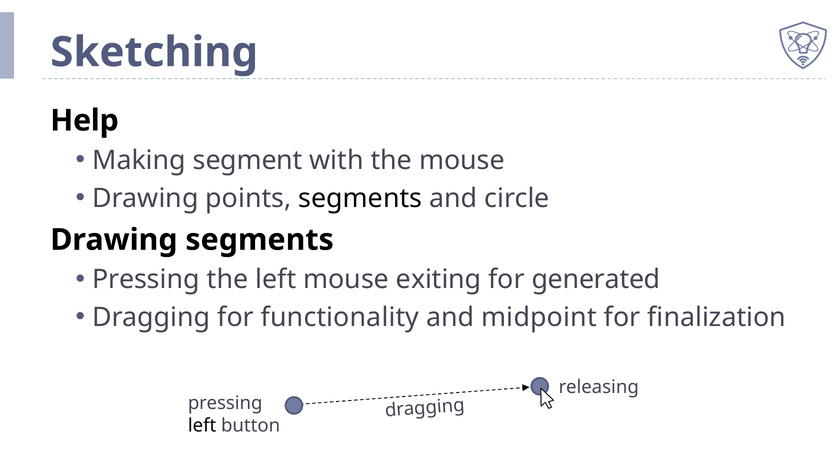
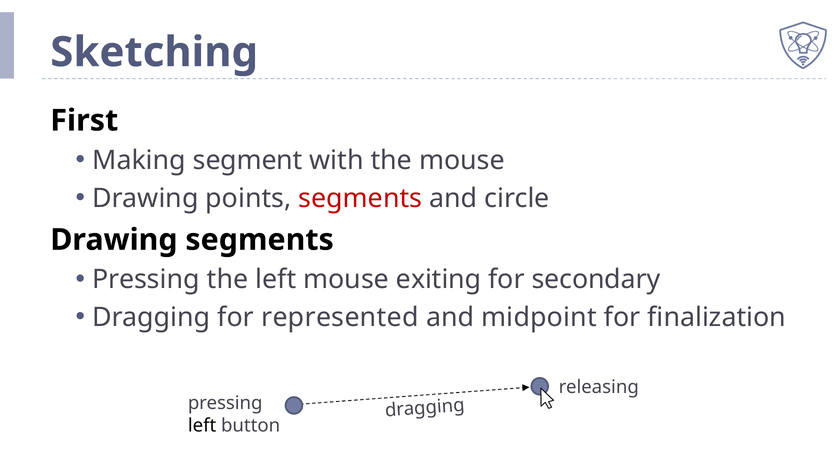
Help: Help -> First (84, 121)
segments colour: black -> red (360, 199)
generated: generated -> secondary (596, 280)
functionality: functionality -> represented (340, 318)
